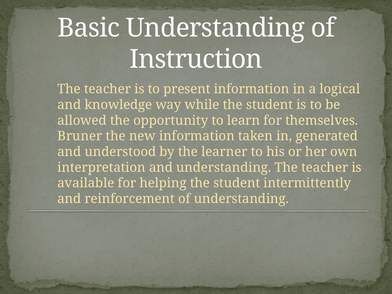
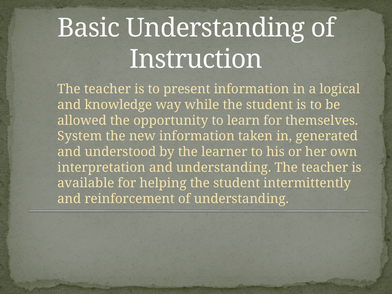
Bruner: Bruner -> System (80, 136)
